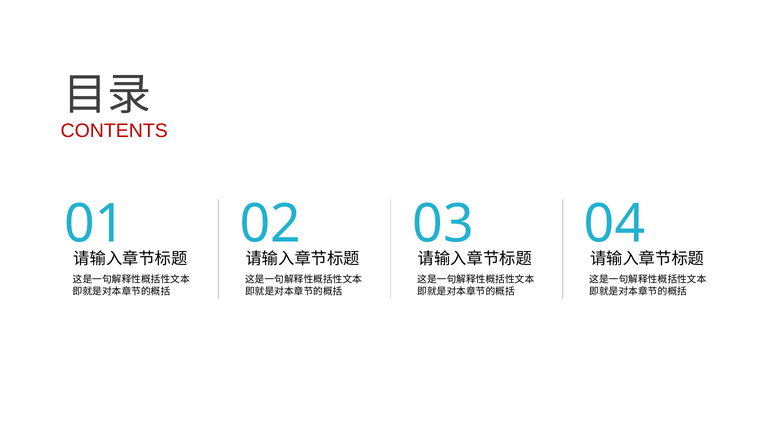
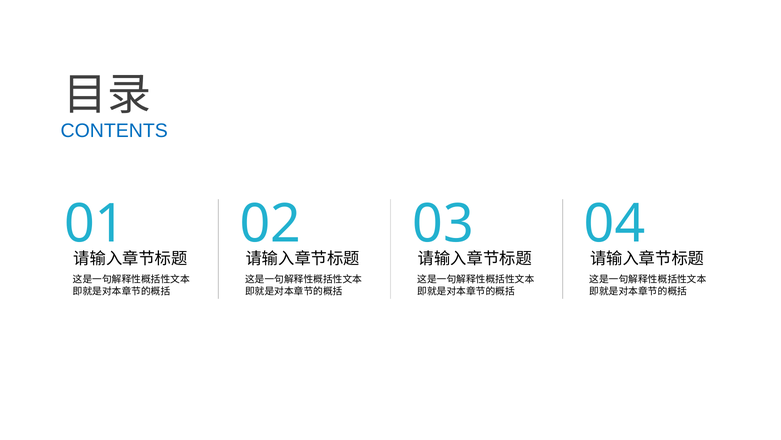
CONTENTS colour: red -> blue (114, 131)
